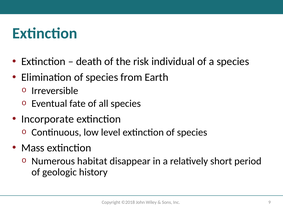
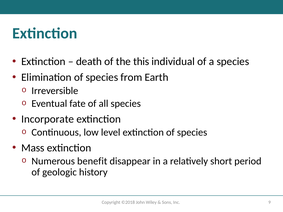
risk: risk -> this (141, 62)
habitat: habitat -> benefit (92, 161)
